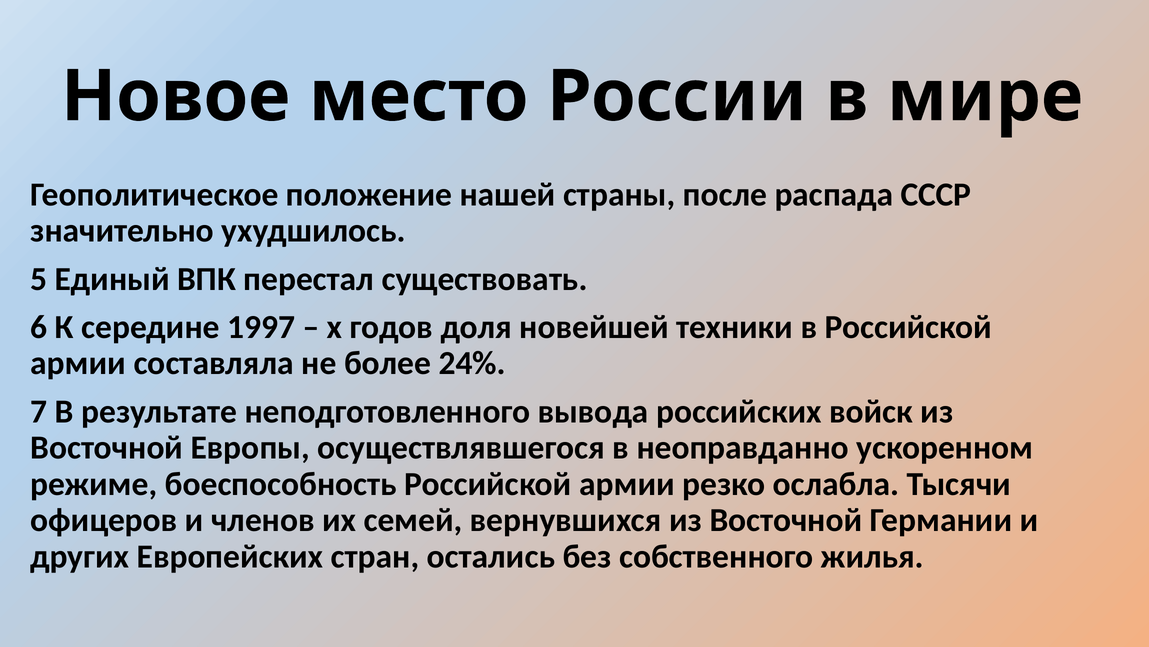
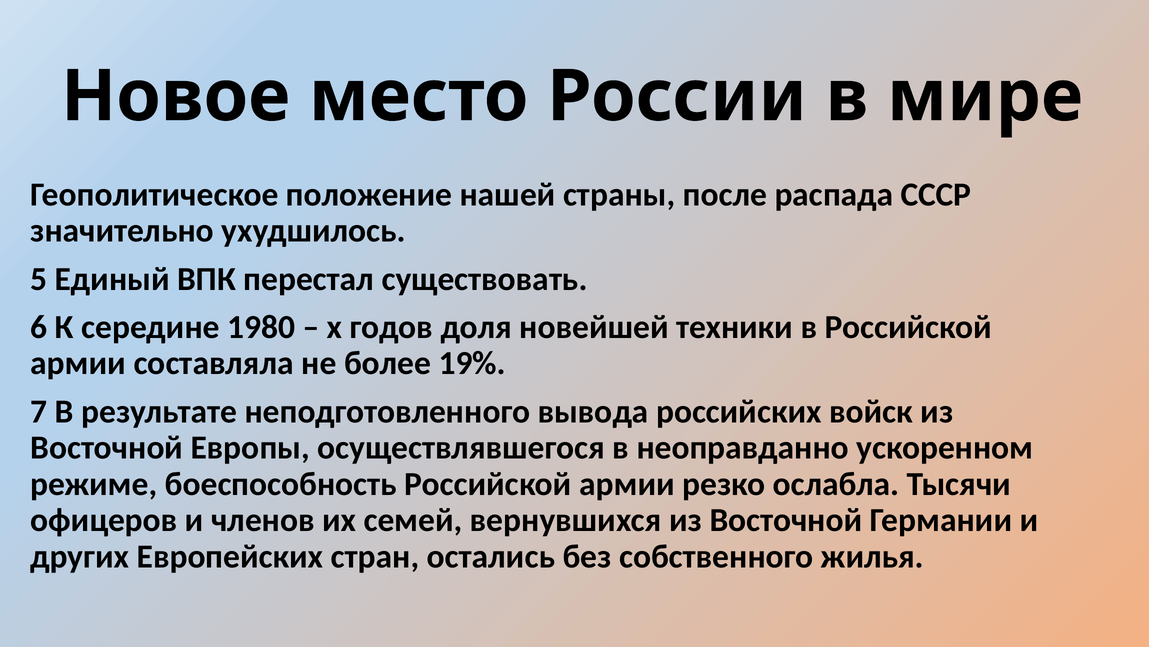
1997: 1997 -> 1980 (261, 327)
24%: 24% -> 19% (472, 363)
